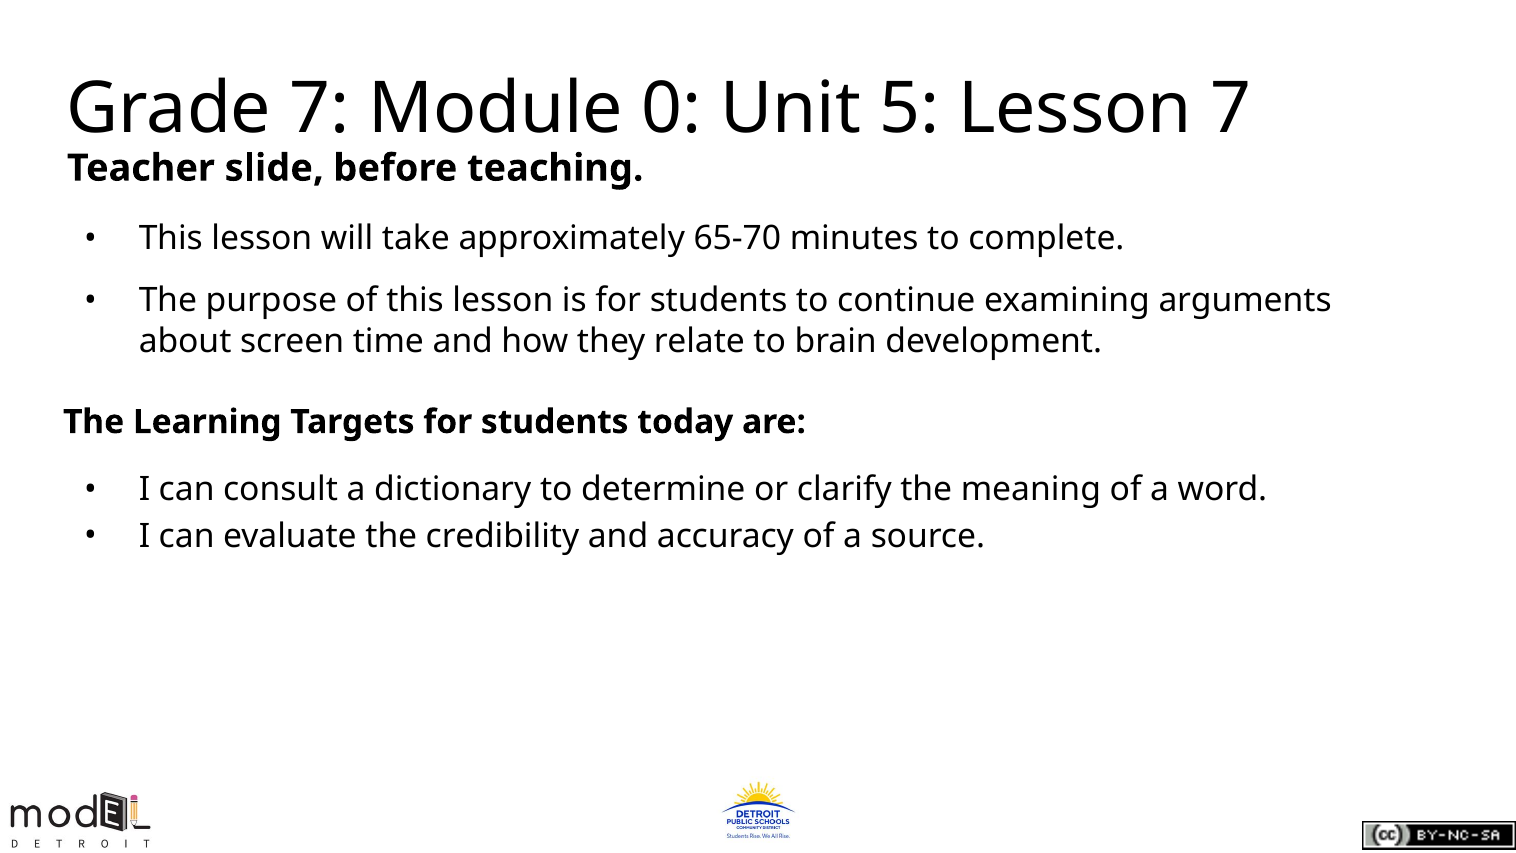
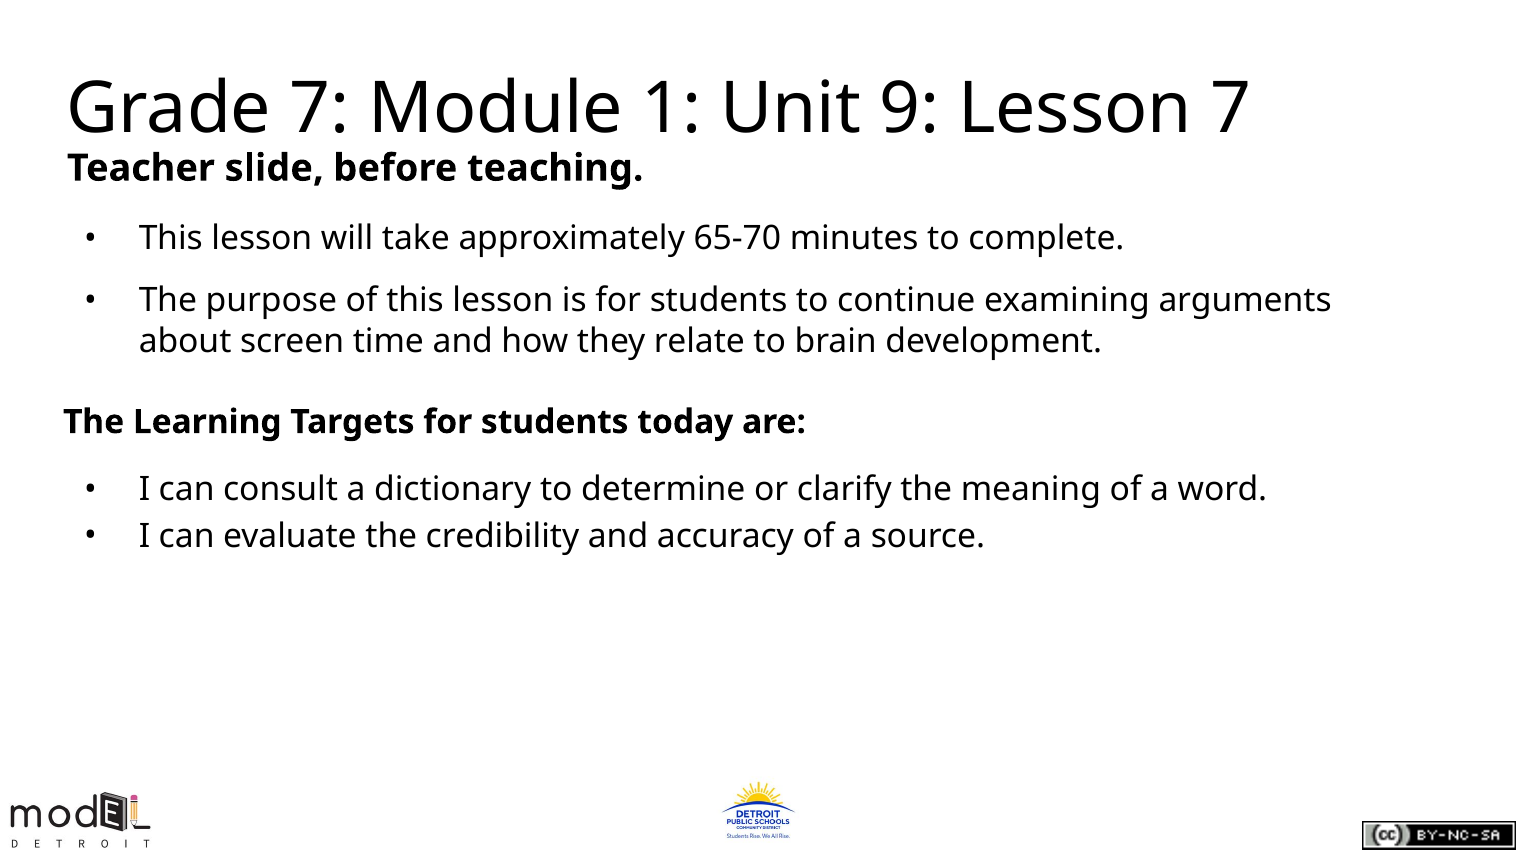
0: 0 -> 1 (672, 109)
5: 5 -> 9 (910, 109)
